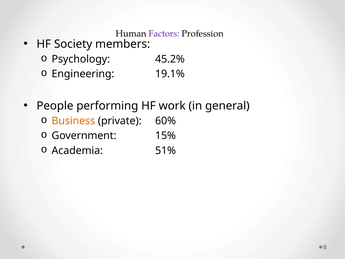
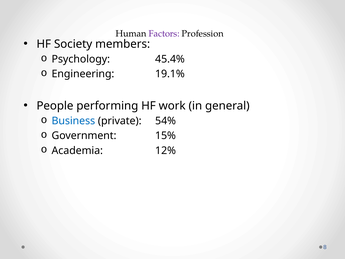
45.2%: 45.2% -> 45.4% (170, 59)
Business colour: orange -> blue (73, 121)
60%: 60% -> 54% (166, 121)
51%: 51% -> 12% (166, 150)
